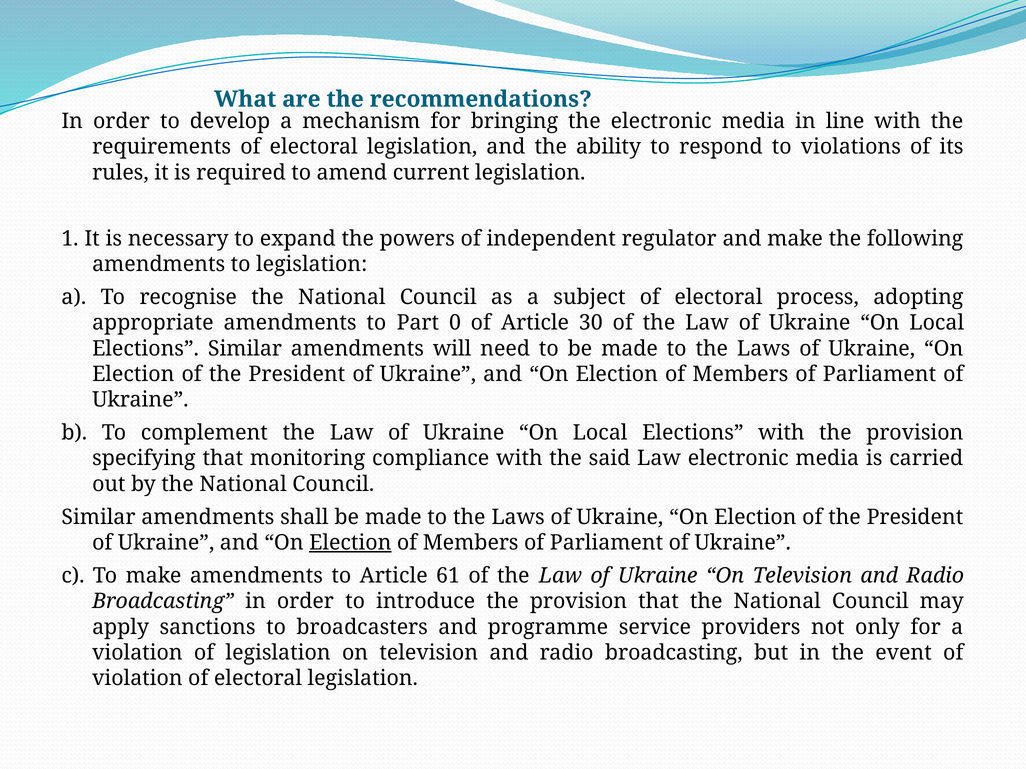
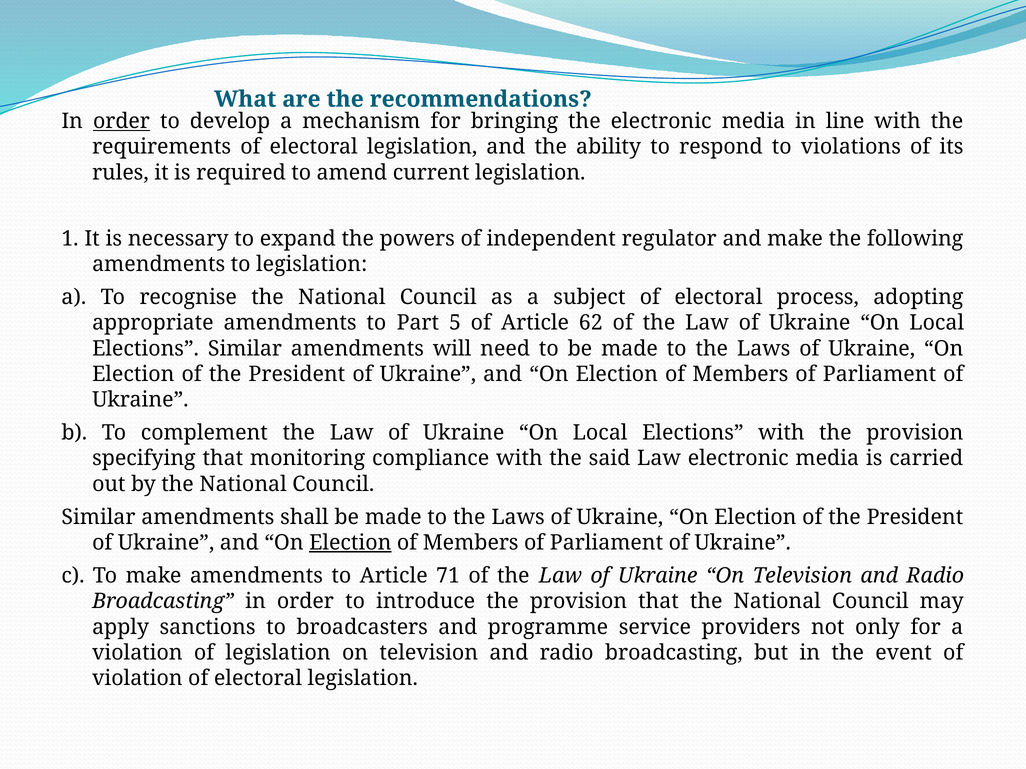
order underline: none -> present (121, 121)
0: 0 -> 5 (455, 323)
30: 30 -> 62 (591, 323)
61: 61 -> 71 (448, 576)
